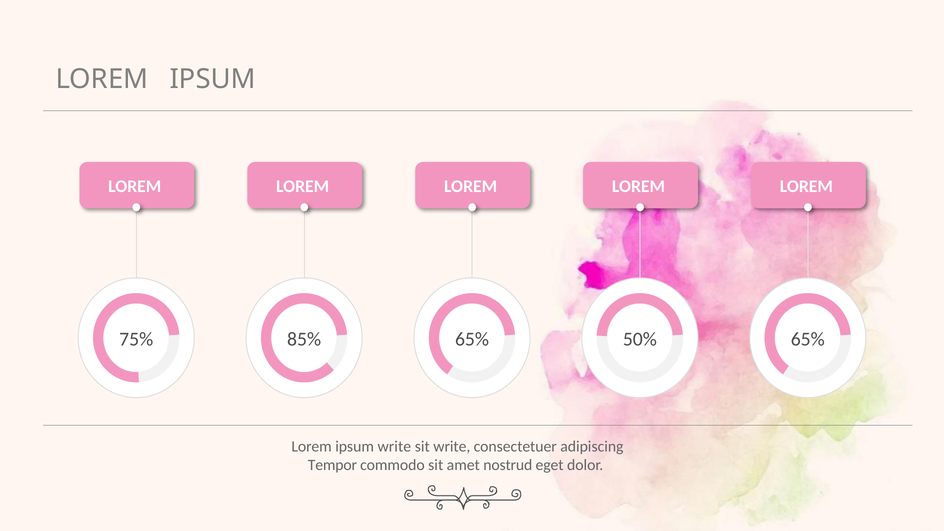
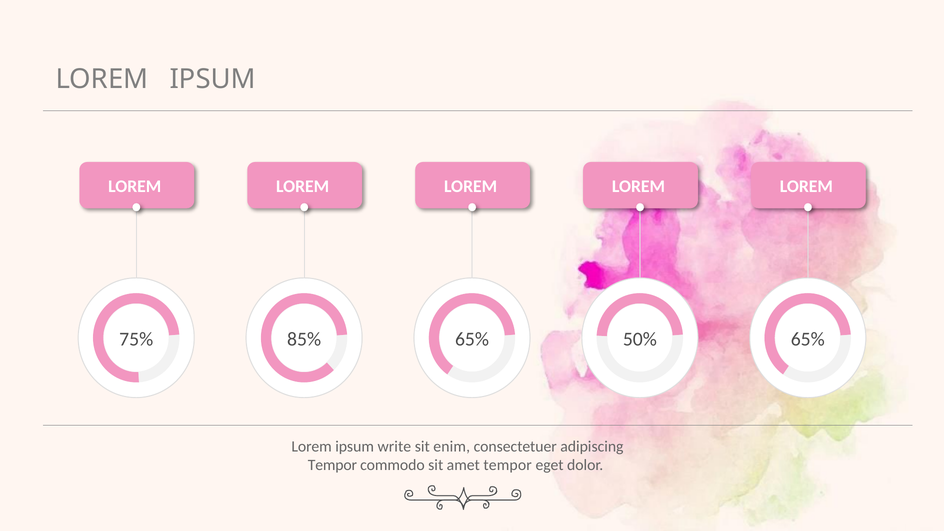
sit write: write -> enim (452, 446)
amet nostrud: nostrud -> tempor (508, 465)
